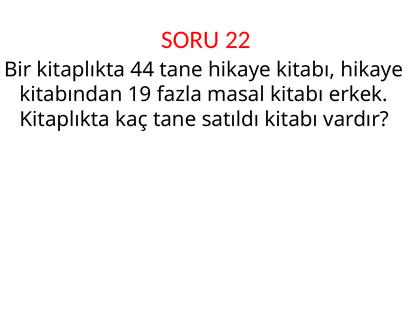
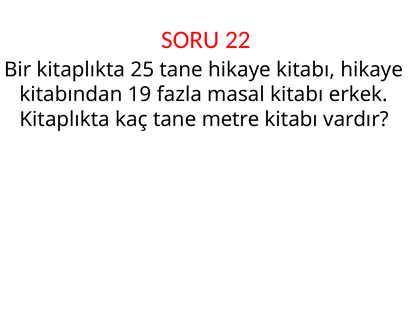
44: 44 -> 25 (142, 70)
satıldı: satıldı -> metre (231, 119)
